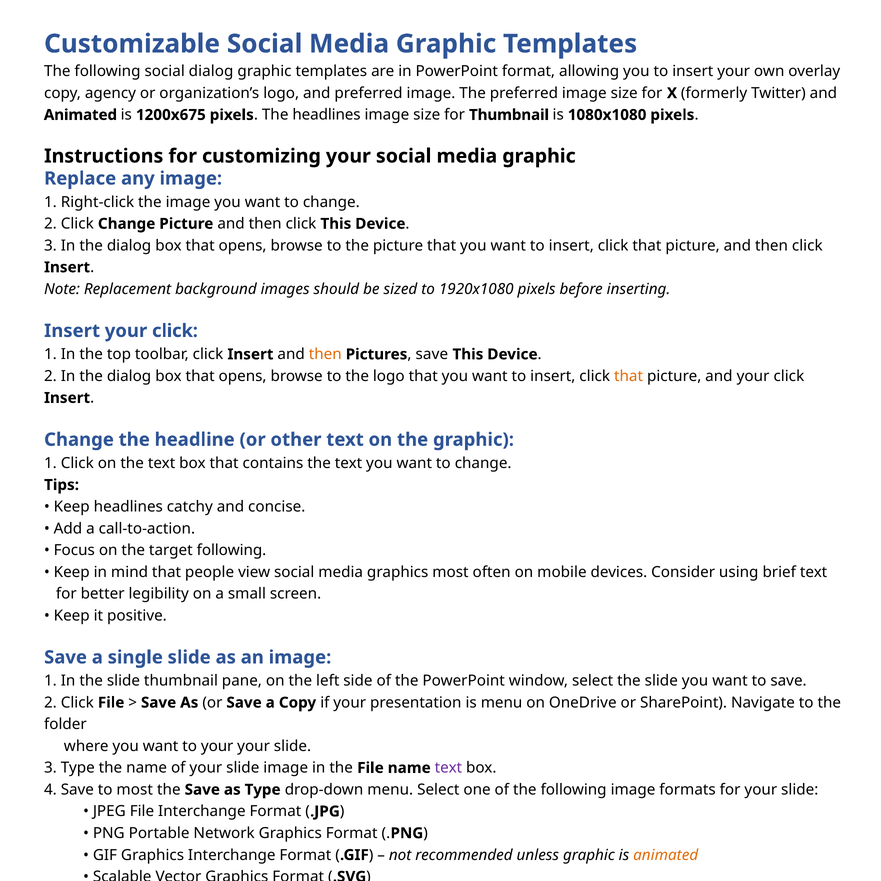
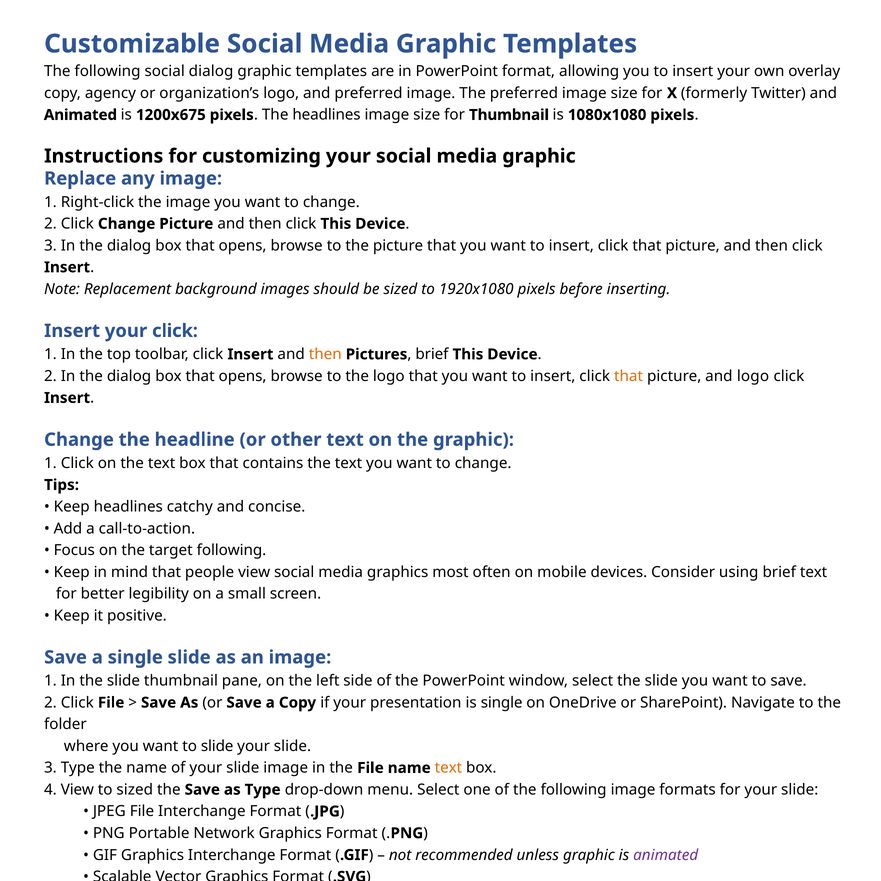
Pictures save: save -> brief (432, 354)
and your: your -> logo (753, 376)
is menu: menu -> single (502, 703)
to your: your -> slide (217, 746)
text colour: purple -> orange (448, 768)
4 Save: Save -> View (77, 790)
to most: most -> sized (135, 790)
animated colour: orange -> purple (666, 855)
